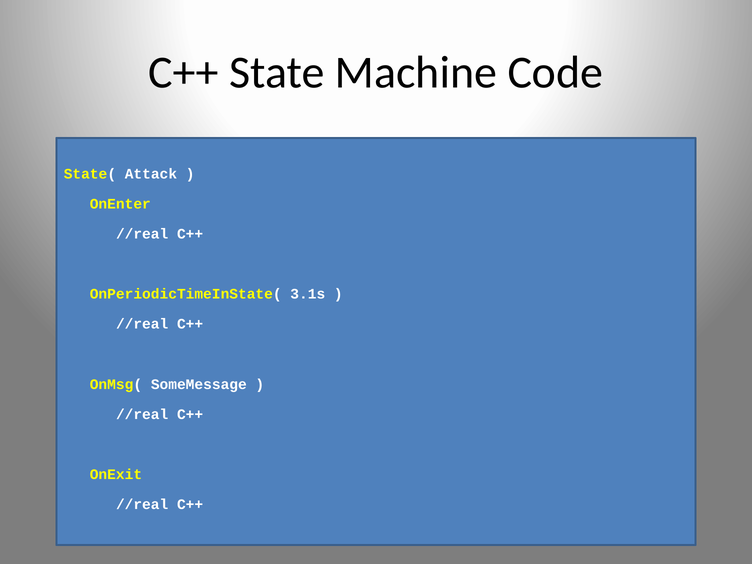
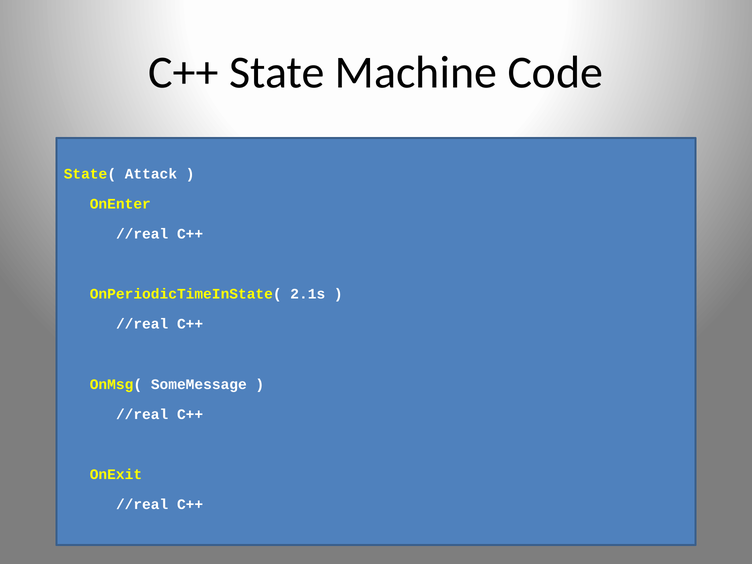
3.1s: 3.1s -> 2.1s (308, 294)
